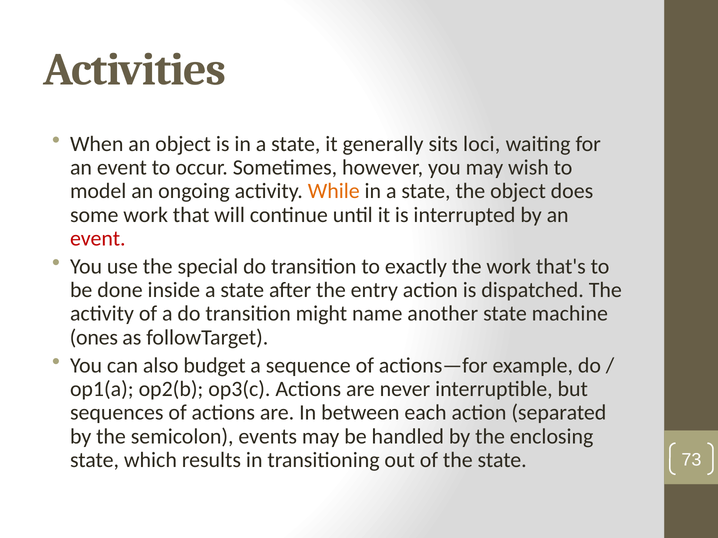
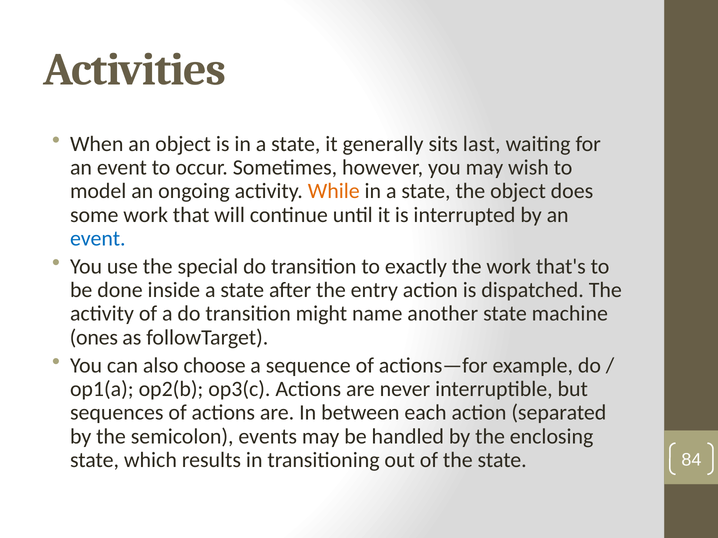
loci: loci -> last (482, 144)
event colour: red -> blue (98, 239)
budget: budget -> choose (215, 366)
73: 73 -> 84 (691, 460)
